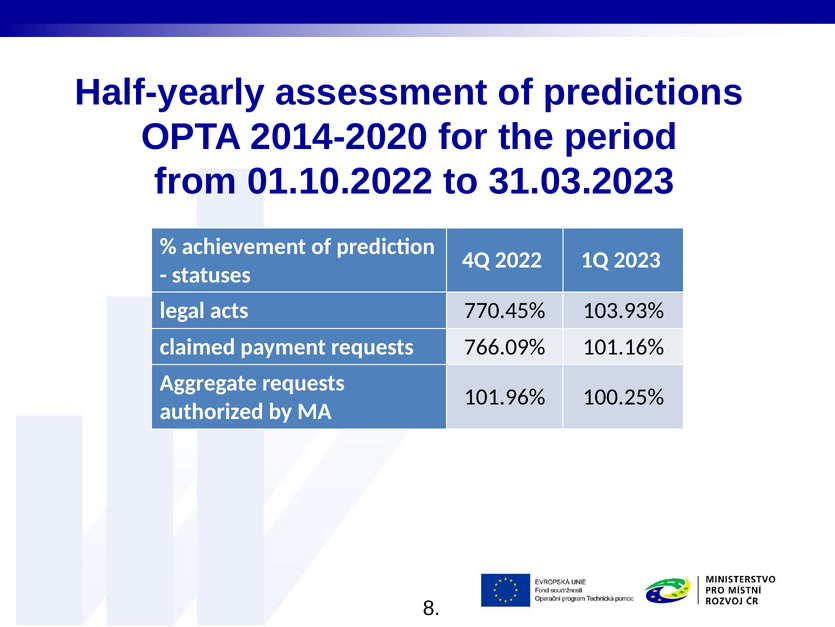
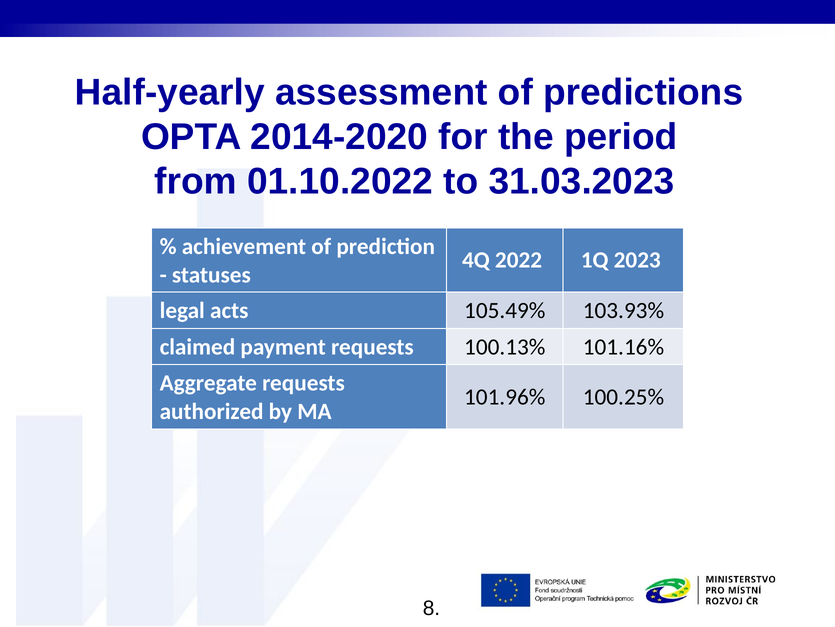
770.45%: 770.45% -> 105.49% (505, 310)
766.09%: 766.09% -> 100.13% (505, 347)
